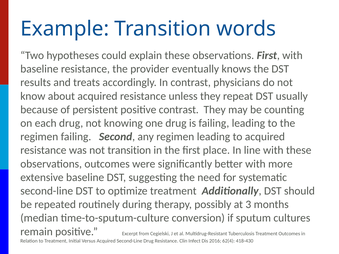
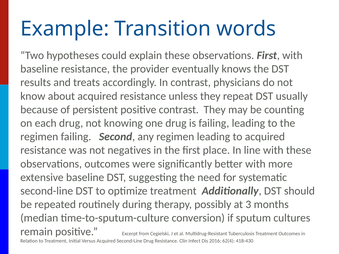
not transition: transition -> negatives (129, 150)
